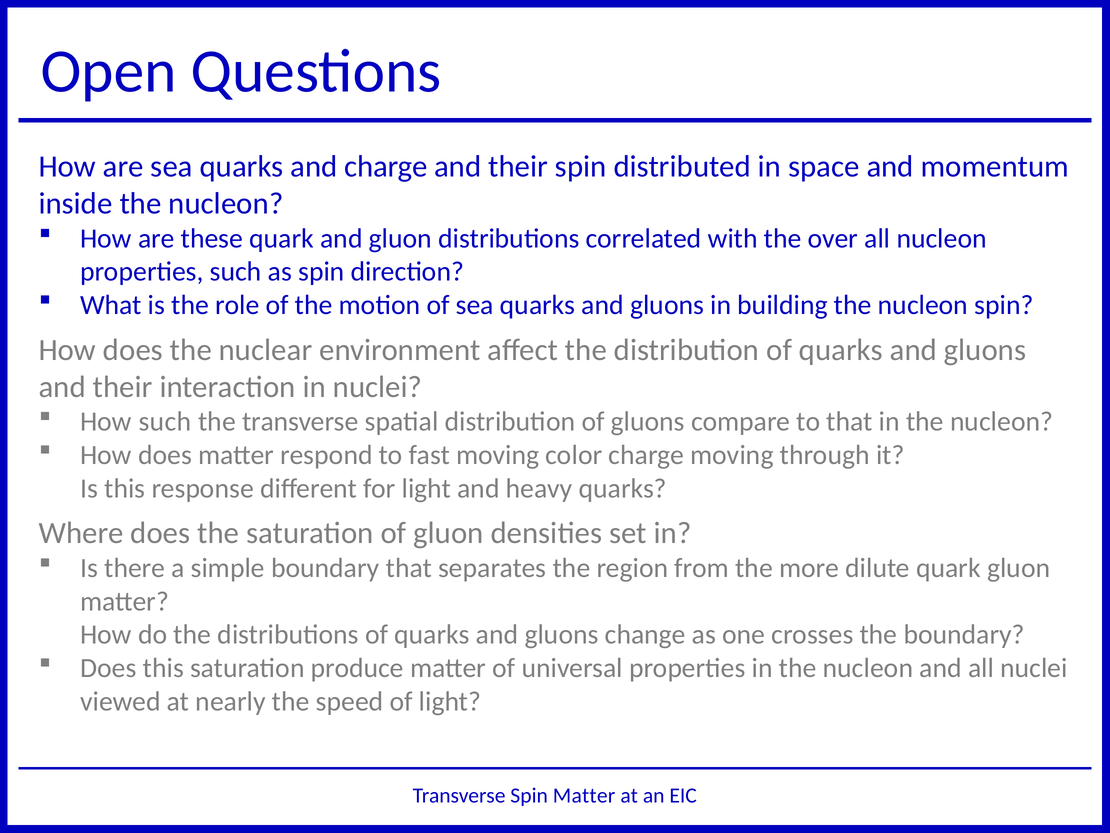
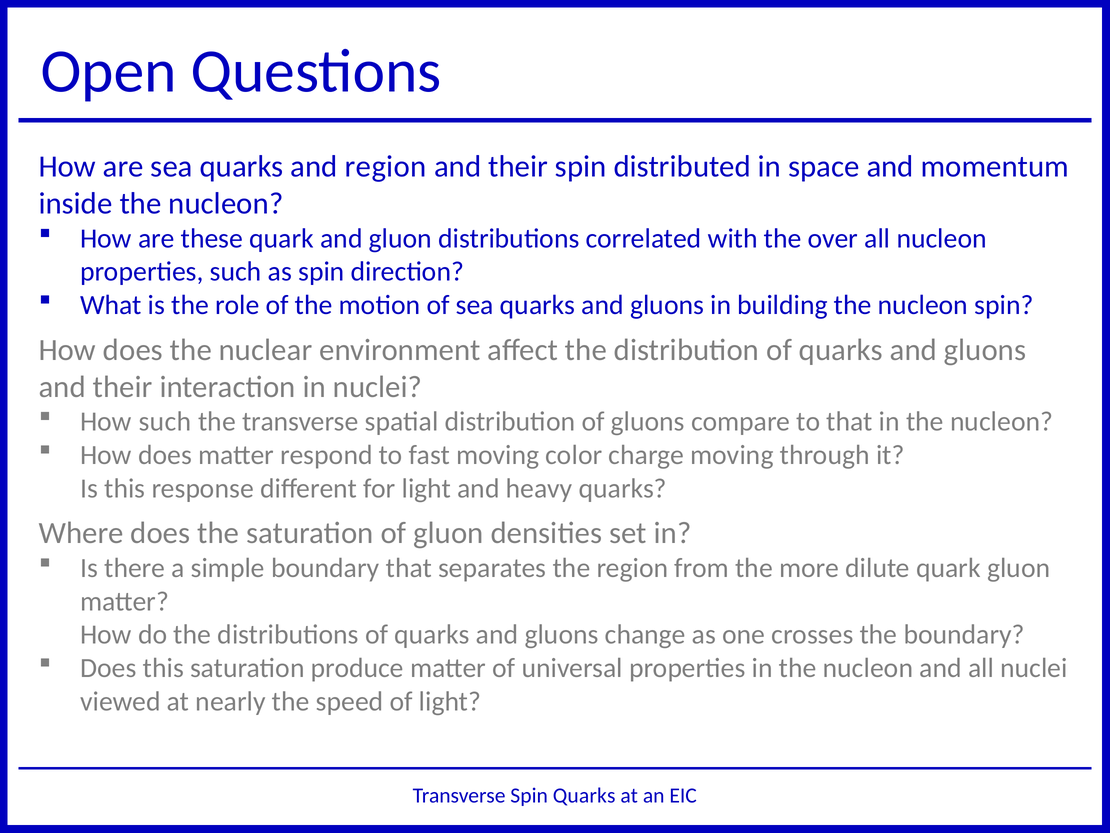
and charge: charge -> region (386, 166)
Spin Matter: Matter -> Quarks (584, 795)
